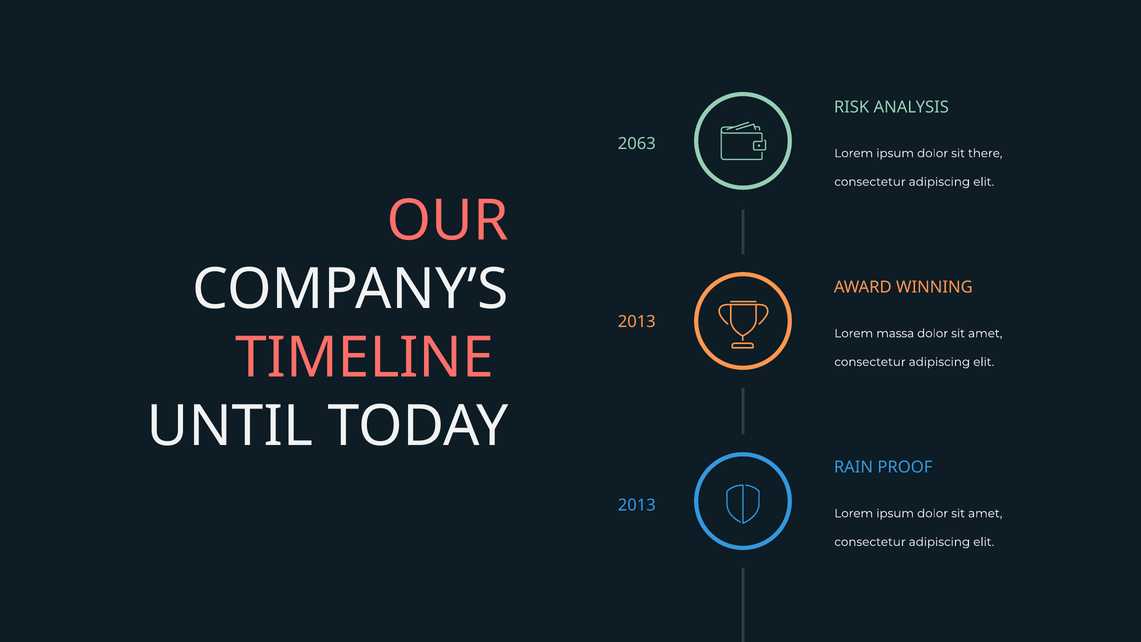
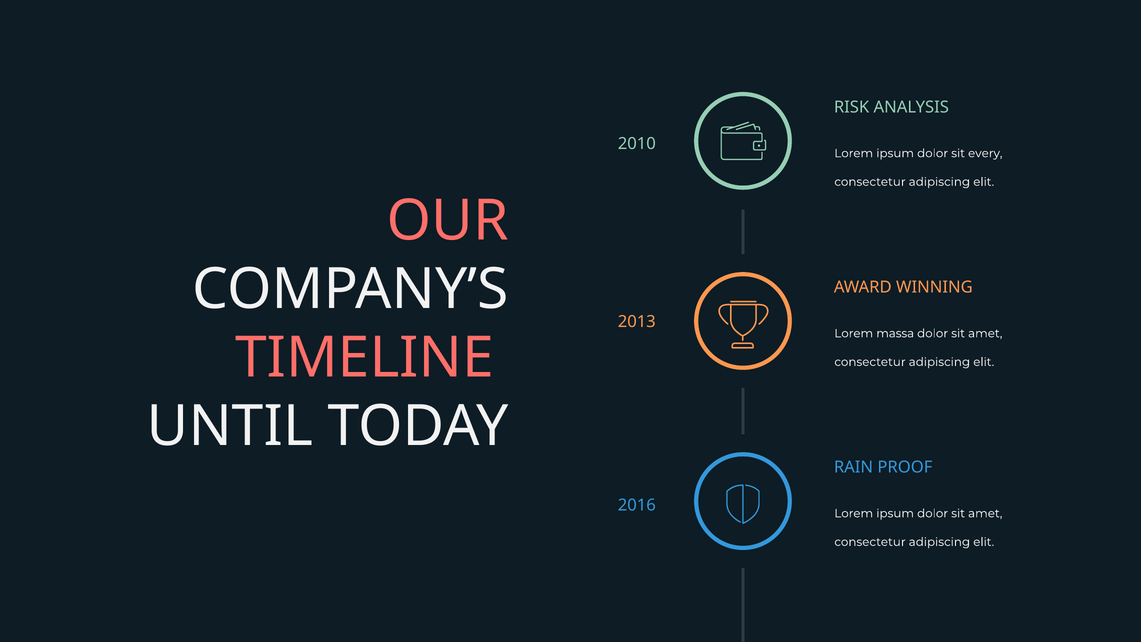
2063: 2063 -> 2010 (637, 144)
there: there -> every (985, 153)
2013: 2013 -> 2016 (637, 505)
